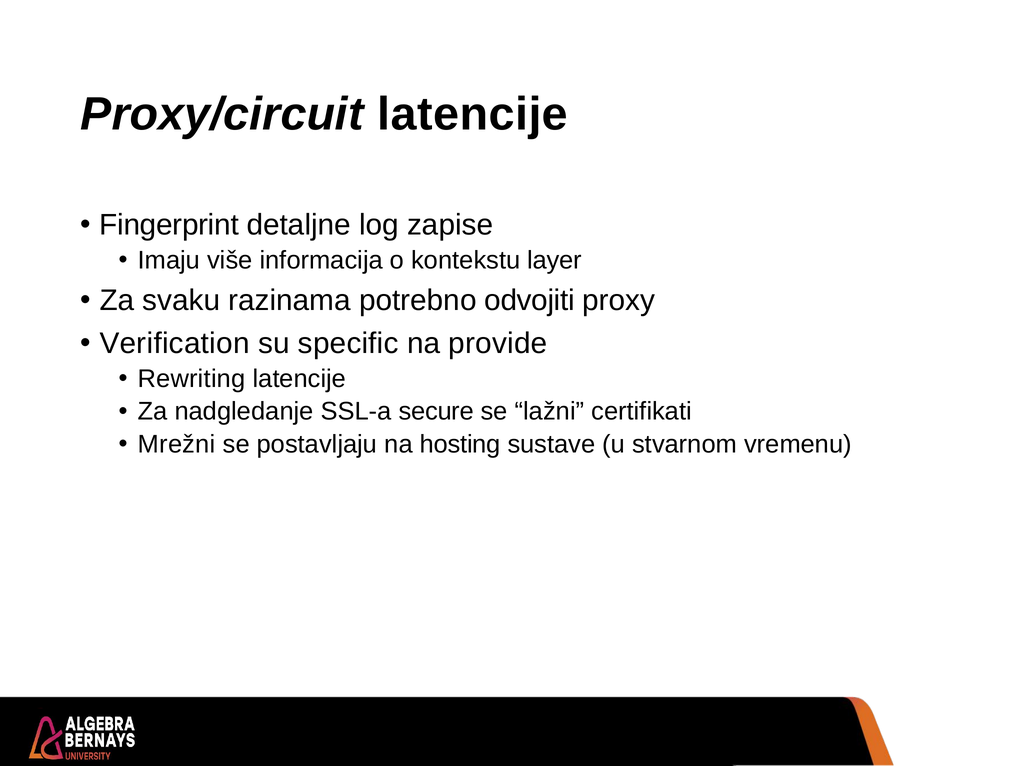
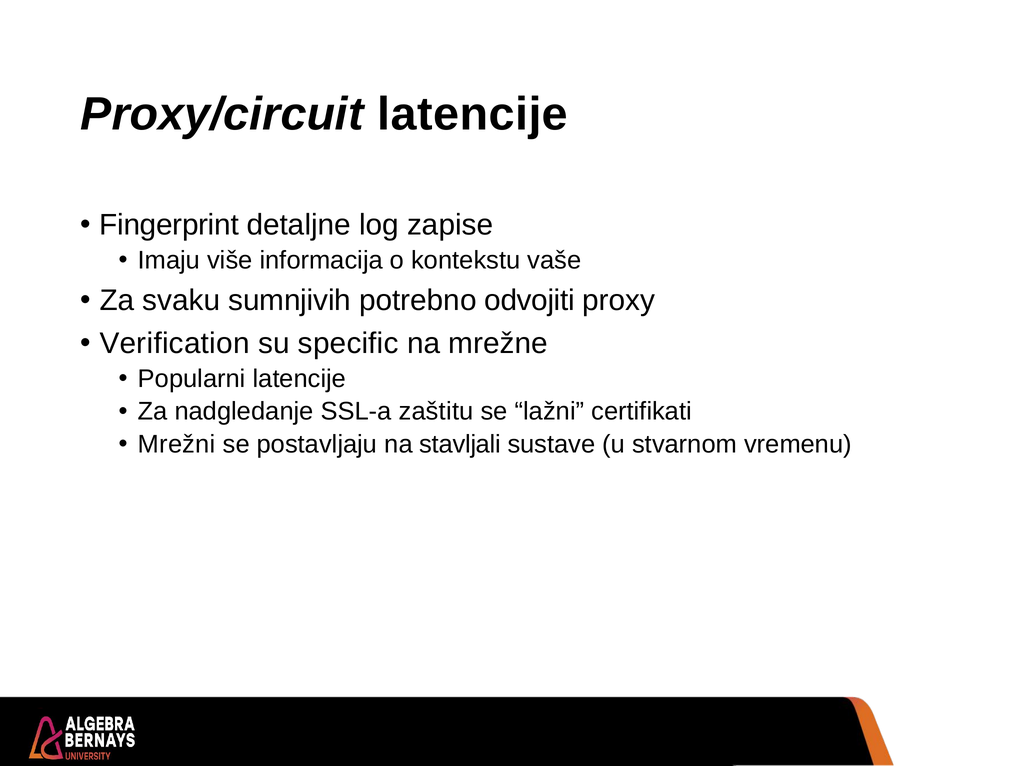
layer: layer -> vaše (554, 260)
razinama: razinama -> sumnjivih (290, 301)
provide: provide -> mrežne (498, 343)
Rewriting: Rewriting -> Popularni (192, 379)
secure: secure -> zaštitu (436, 411)
hosting: hosting -> stavljali (460, 444)
